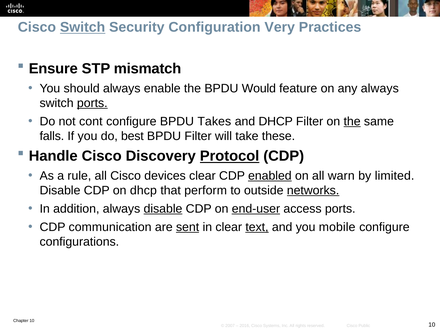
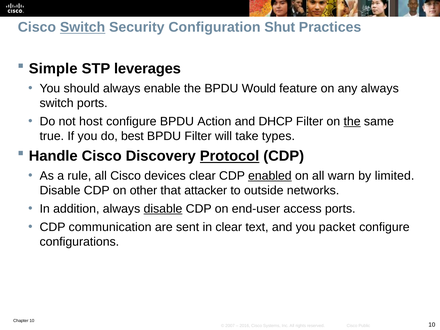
Very: Very -> Shut (280, 27)
Ensure: Ensure -> Simple (53, 69)
mismatch: mismatch -> leverages (147, 69)
ports underline: present -> none (92, 103)
cont: cont -> host (91, 121)
Takes: Takes -> Action (214, 121)
falls: falls -> true (52, 136)
these: these -> types (278, 136)
on dhcp: dhcp -> other (143, 190)
perform: perform -> attacker (206, 190)
networks underline: present -> none (313, 190)
end-user underline: present -> none (256, 209)
sent underline: present -> none (188, 227)
text underline: present -> none (257, 227)
mobile: mobile -> packet (337, 227)
